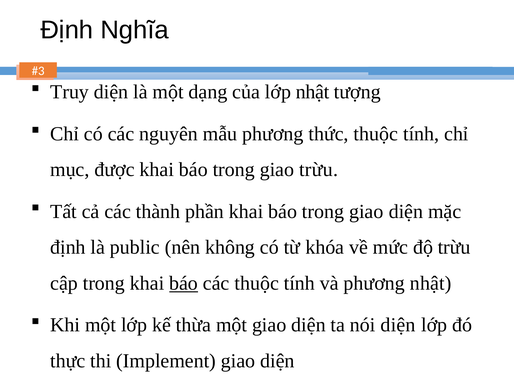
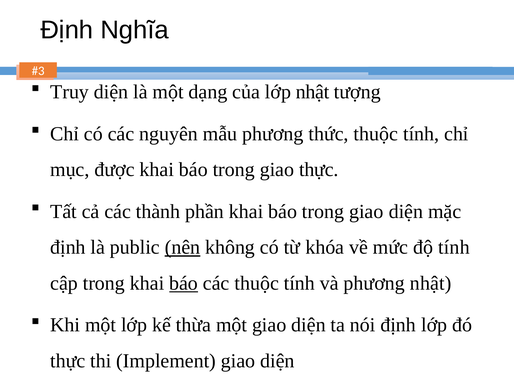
giao trừu: trừu -> thực (319, 170)
nên underline: none -> present (182, 248)
độ trừu: trừu -> tính (454, 248)
nói diện: diện -> định (398, 325)
